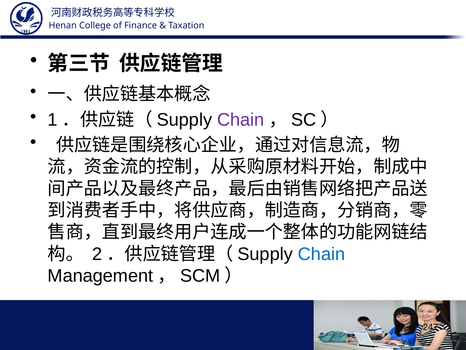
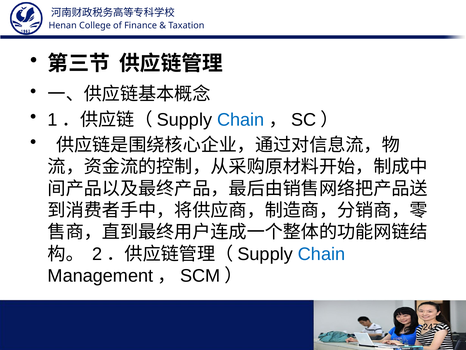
Chain colour: purple -> blue (241, 120)
